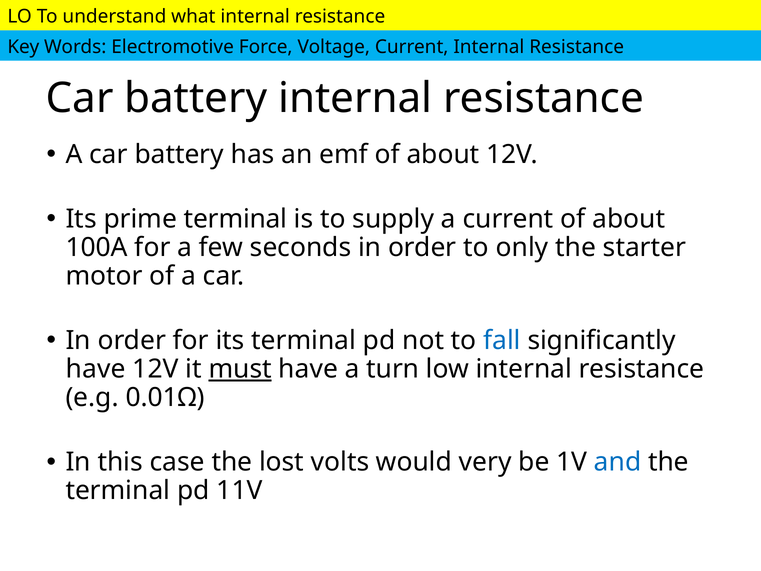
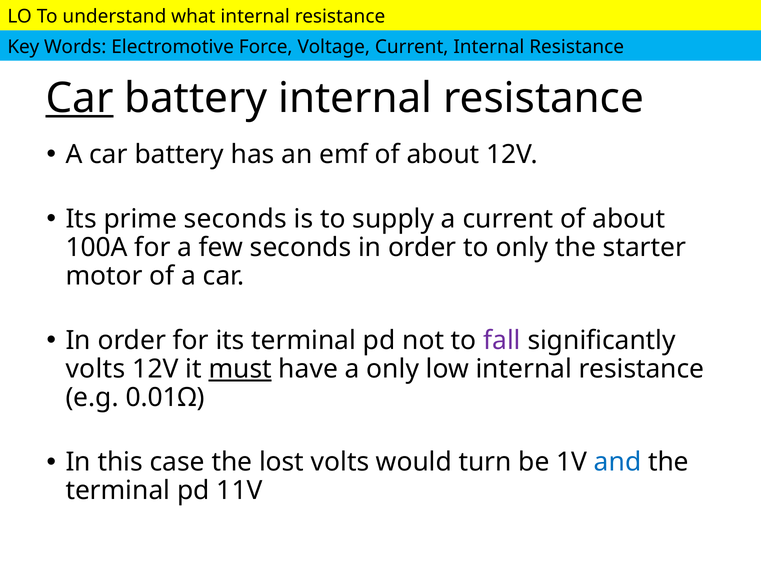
Car underline: none -> present (80, 98)
prime terminal: terminal -> seconds (235, 219)
fall colour: blue -> purple (502, 340)
have: have -> volts (96, 369)
a turn: turn -> only (393, 369)
very: very -> turn (485, 462)
